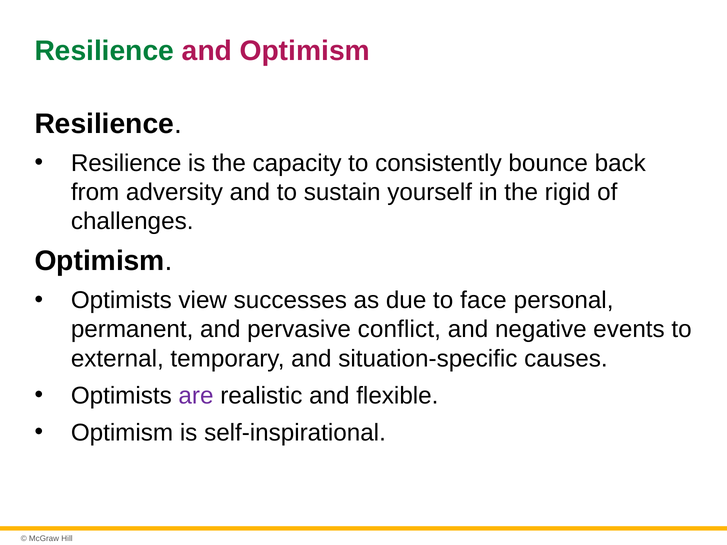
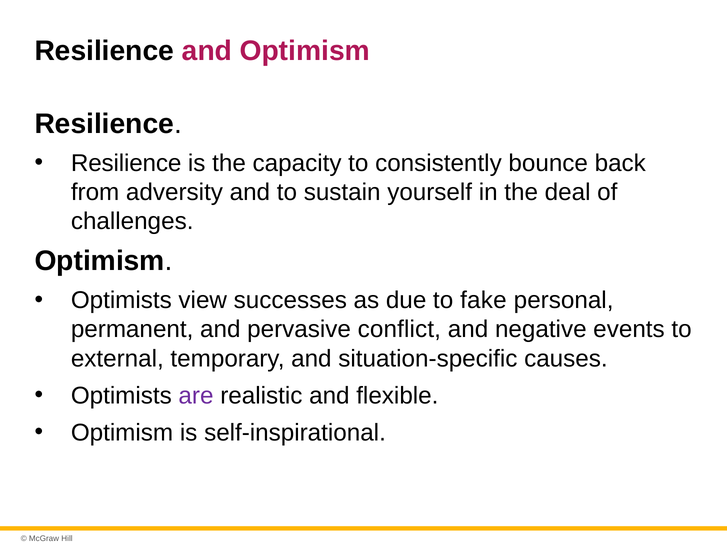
Resilience colour: green -> black (104, 51)
rigid: rigid -> deal (568, 192)
face: face -> fake (483, 301)
